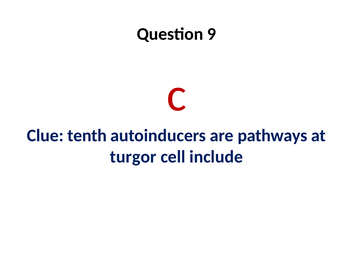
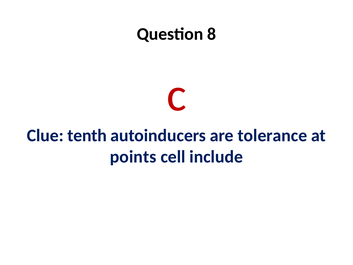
9: 9 -> 8 (212, 34)
pathways: pathways -> tolerance (272, 135)
turgor: turgor -> points (133, 157)
